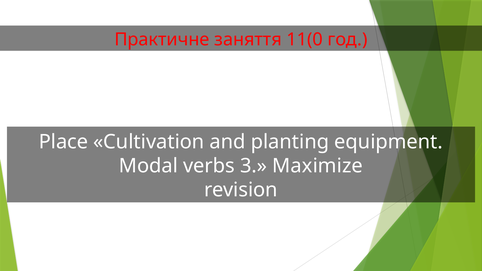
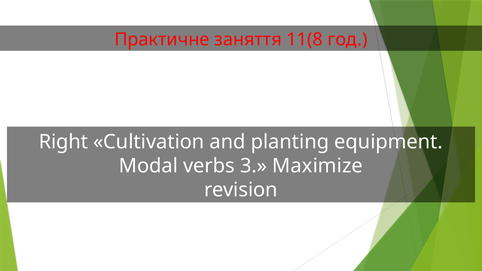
11(0: 11(0 -> 11(8 (305, 39)
Place: Place -> Right (64, 142)
